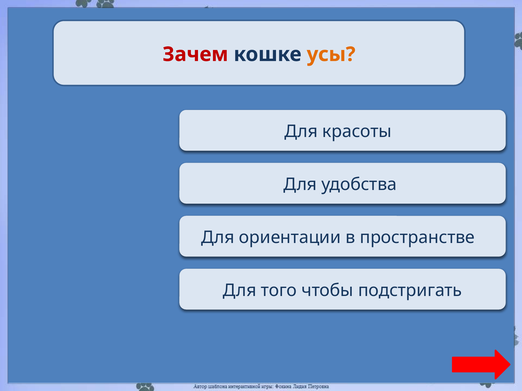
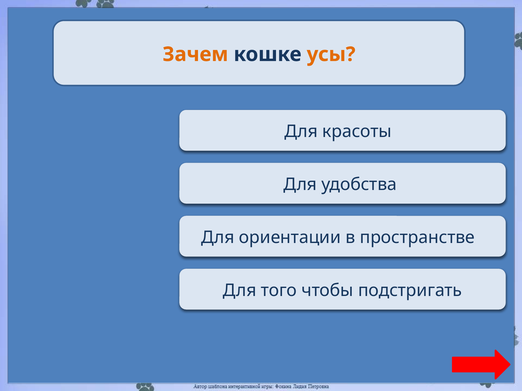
Зачем colour: red -> orange (195, 54)
